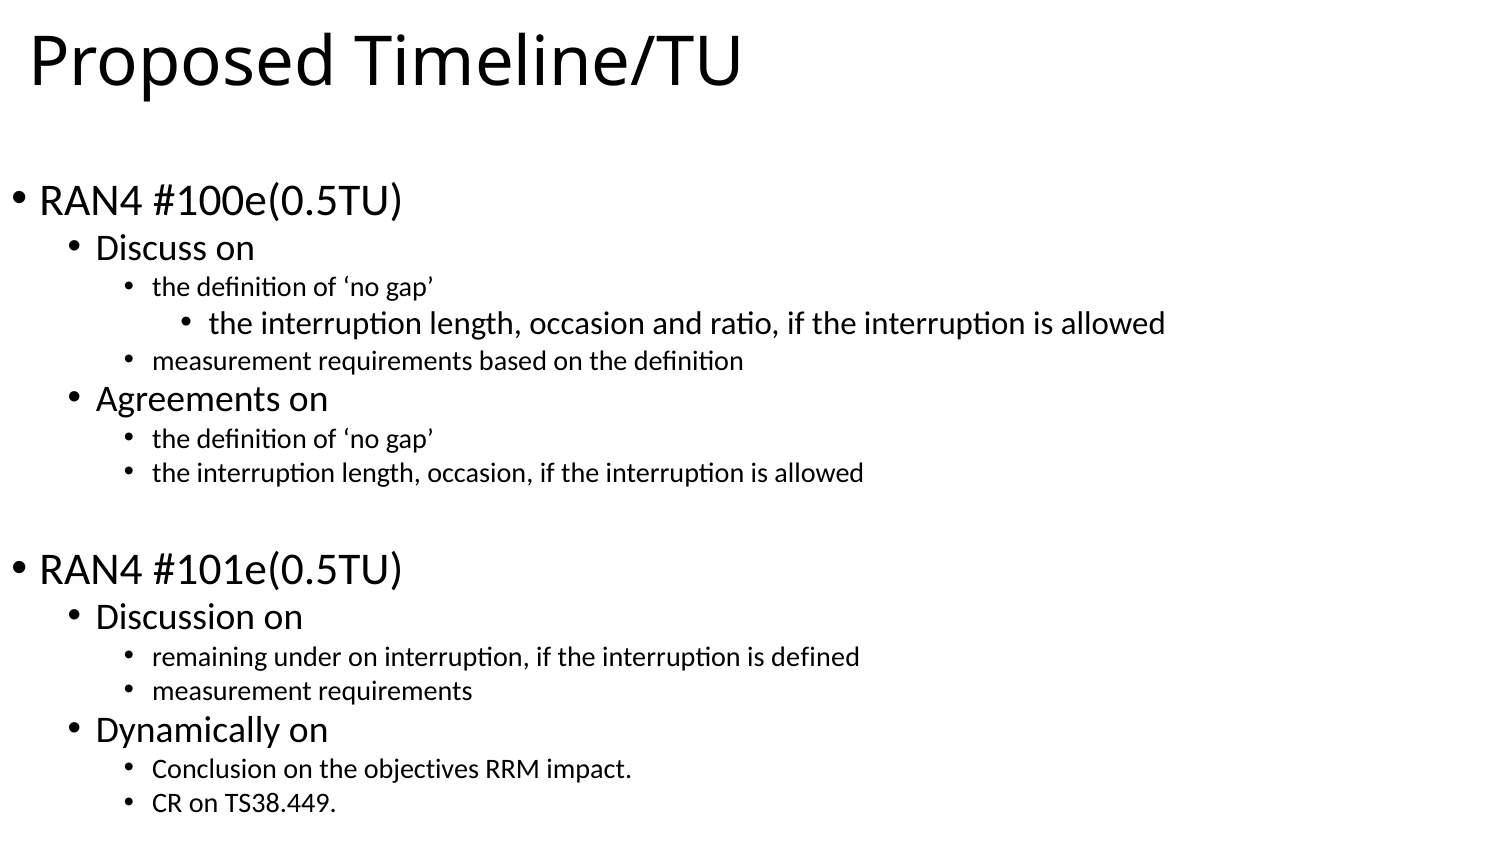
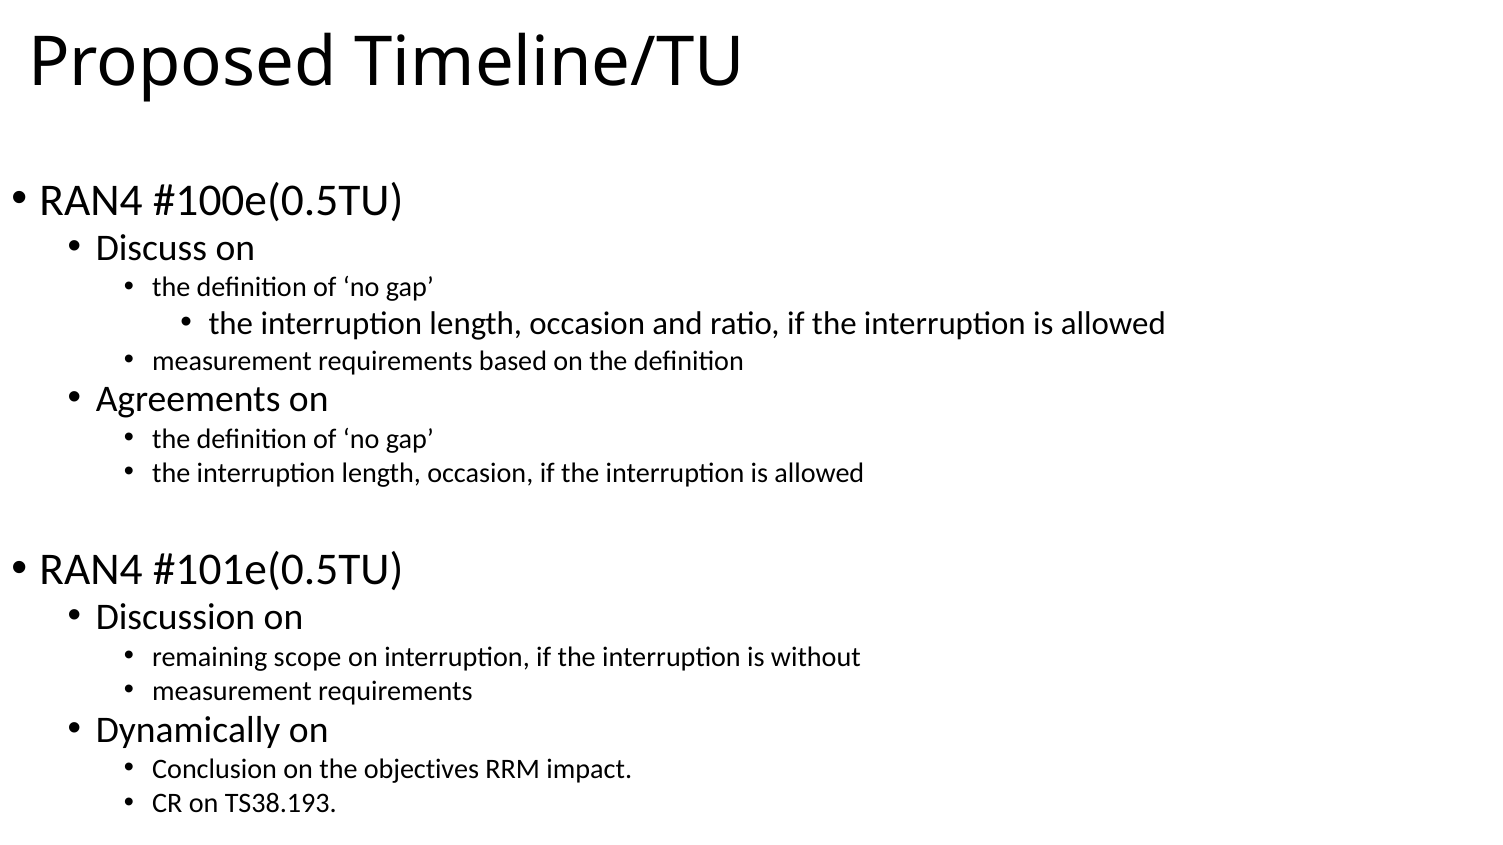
under: under -> scope (308, 657)
defined: defined -> without (816, 657)
TS38.449: TS38.449 -> TS38.193 (281, 804)
